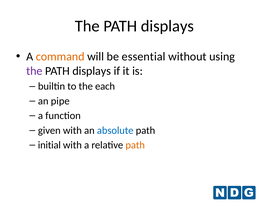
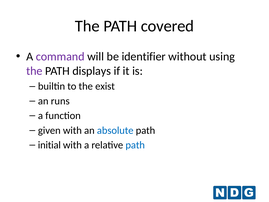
displays: displays -> covered (167, 26)
command colour: orange -> purple (60, 56)
essential: essential -> identifier (144, 56)
each: each -> exist (105, 86)
pipe: pipe -> runs (60, 101)
path colour: orange -> blue (135, 145)
